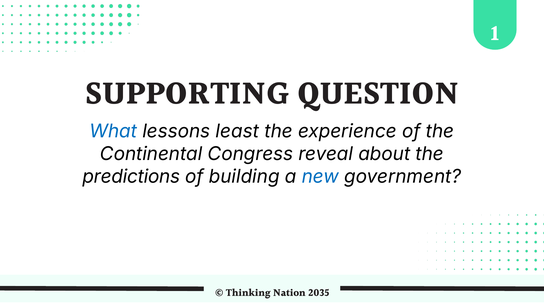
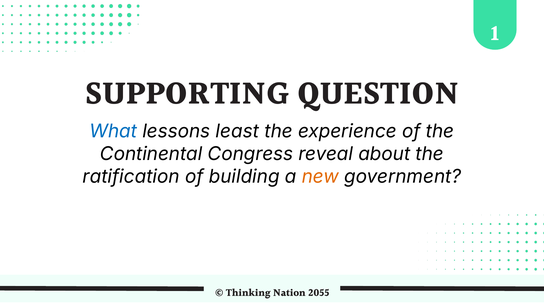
predictions: predictions -> ratification (131, 177)
new colour: blue -> orange (320, 177)
2035: 2035 -> 2055 (319, 293)
